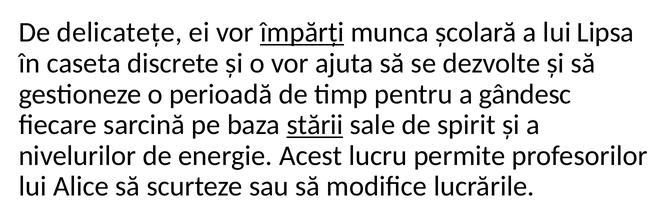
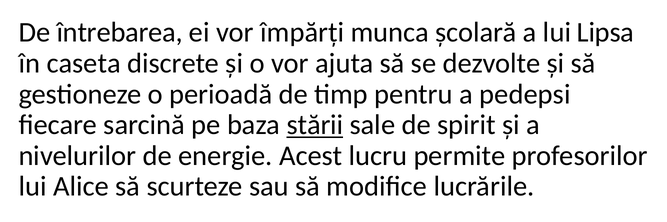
delicatețe: delicatețe -> întrebarea (120, 33)
împărți underline: present -> none (302, 33)
gândesc: gândesc -> pedepsi (525, 94)
